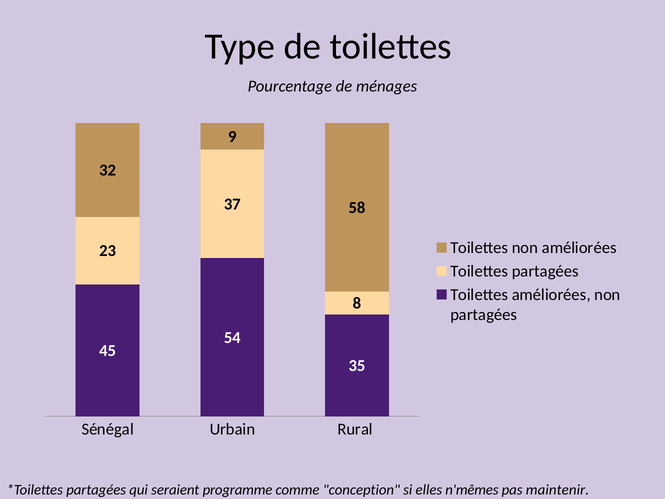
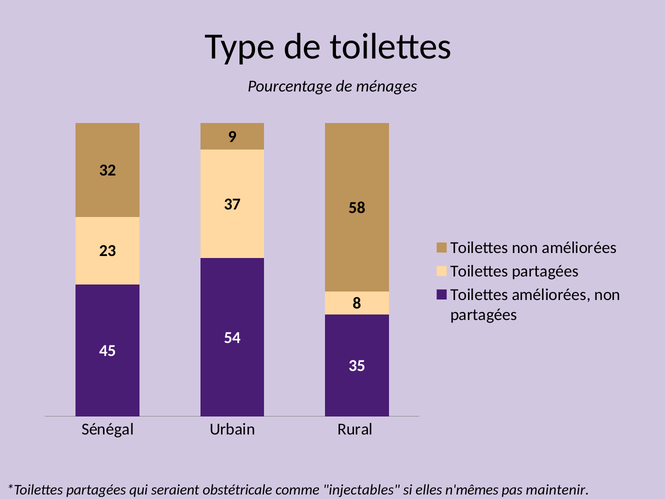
programme: programme -> obstétricale (237, 490)
conception: conception -> injectables (361, 490)
